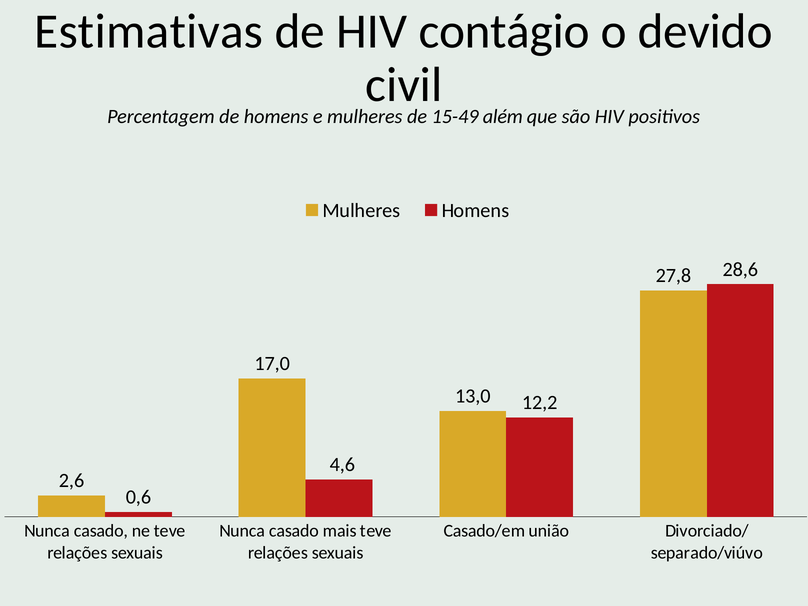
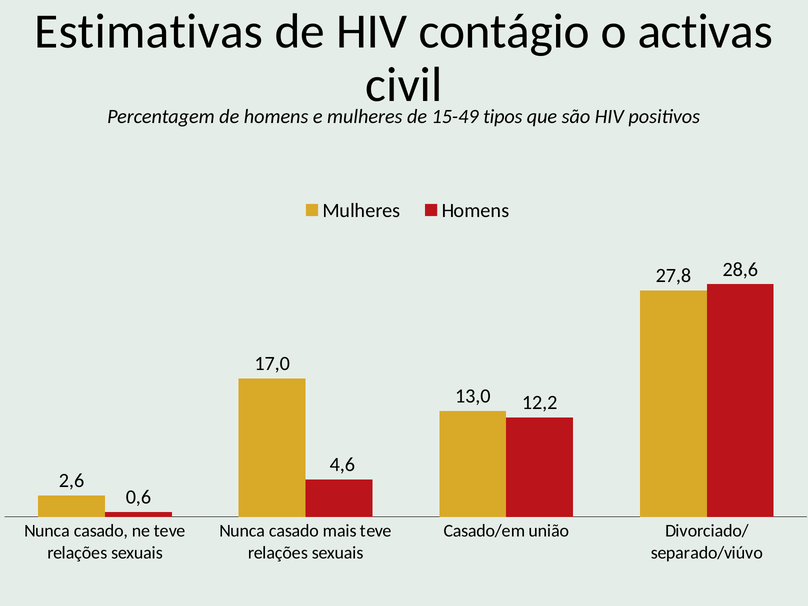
devido: devido -> activas (705, 32)
além: além -> tipos (503, 117)
